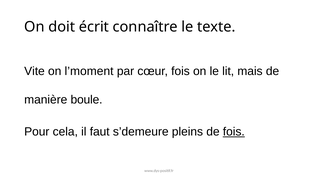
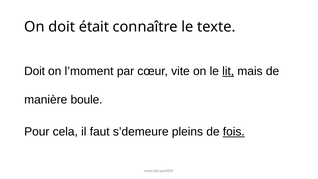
écrit: écrit -> était (94, 27)
Vite: Vite -> Doit (35, 71)
cœur fois: fois -> vite (180, 71)
lit underline: none -> present (228, 71)
